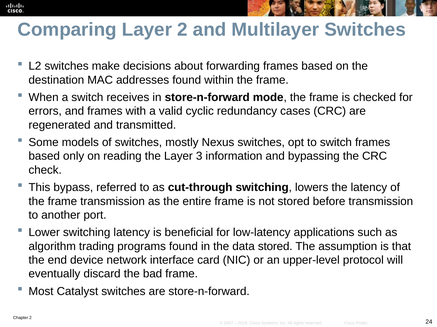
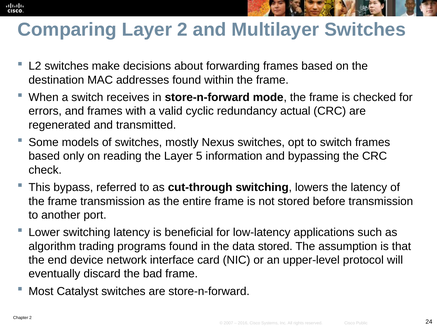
cases: cases -> actual (295, 111)
3: 3 -> 5 (199, 157)
